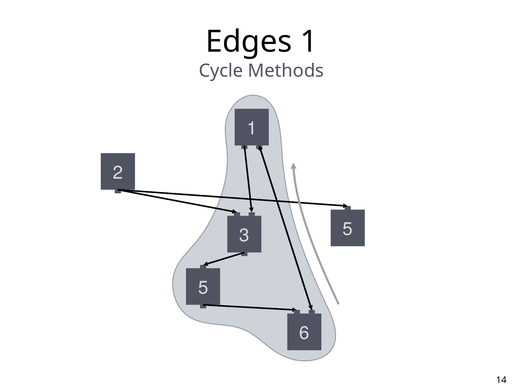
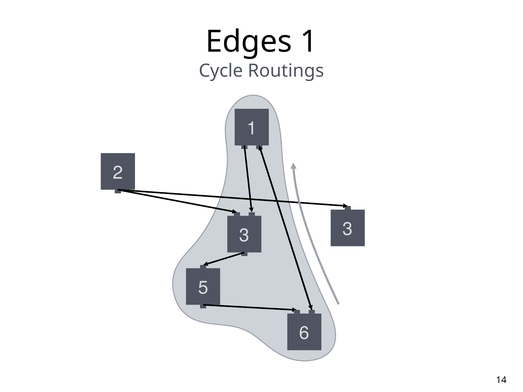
Methods: Methods -> Routings (286, 71)
3 5: 5 -> 3 (348, 229)
